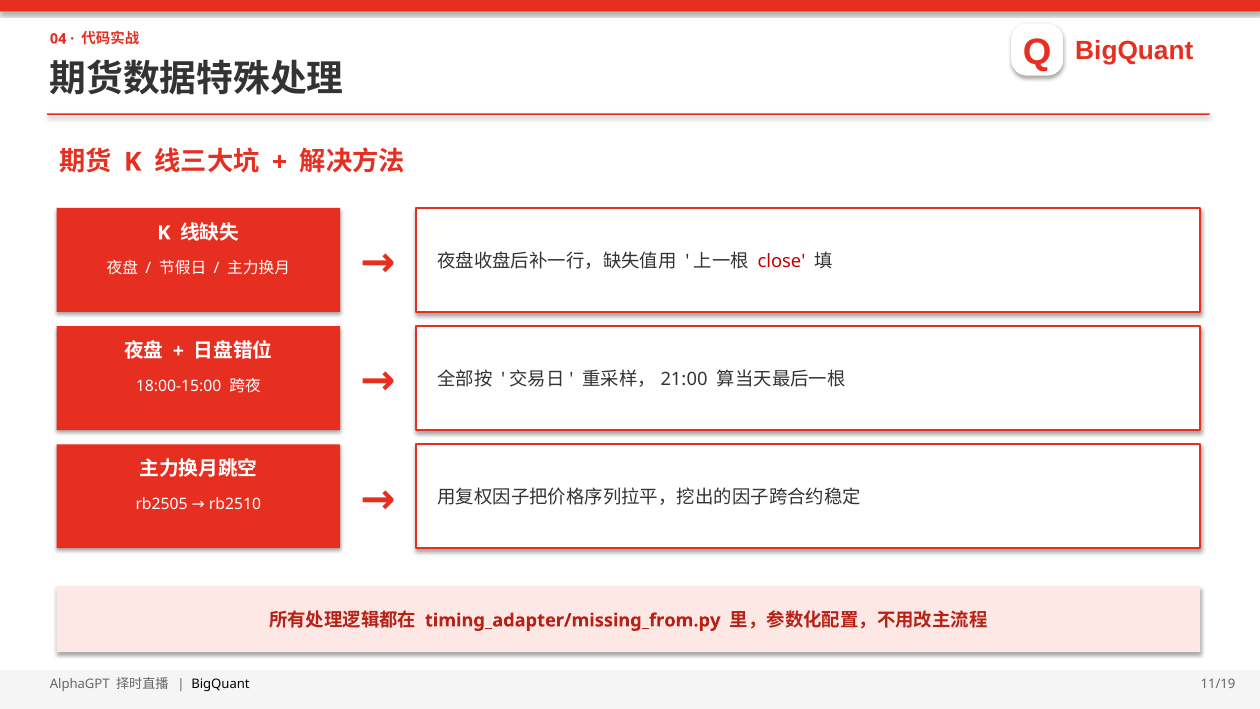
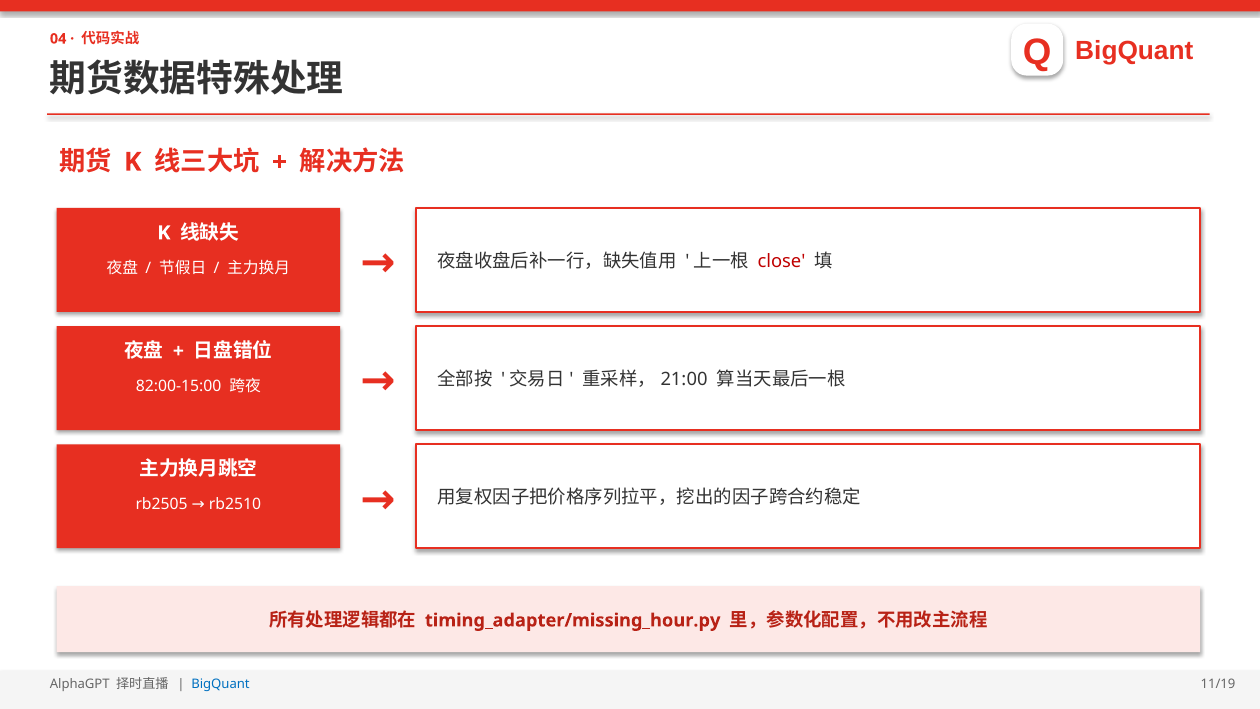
18:00-15:00: 18:00-15:00 -> 82:00-15:00 (179, 386)
timing_adapter/missing_from.py: timing_adapter/missing_from.py -> timing_adapter/missing_hour.py (573, 620)
BigQuant colour: black -> blue (221, 684)
